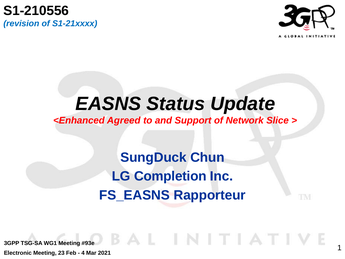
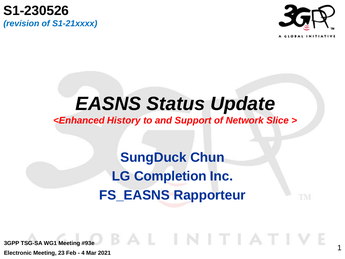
S1-210556: S1-210556 -> S1-230526 (36, 11)
Agreed: Agreed -> History (124, 120)
